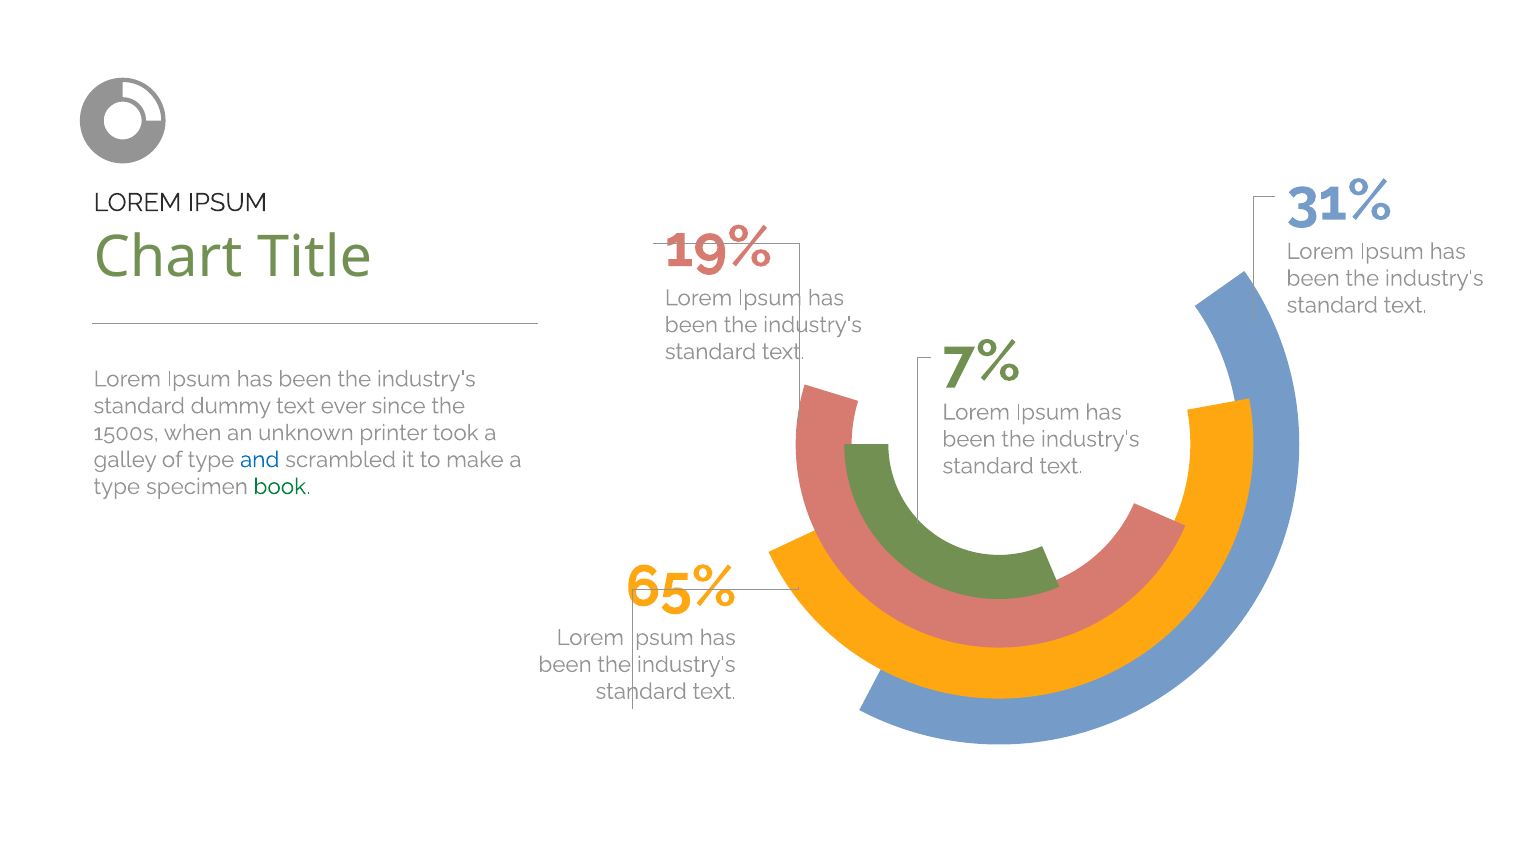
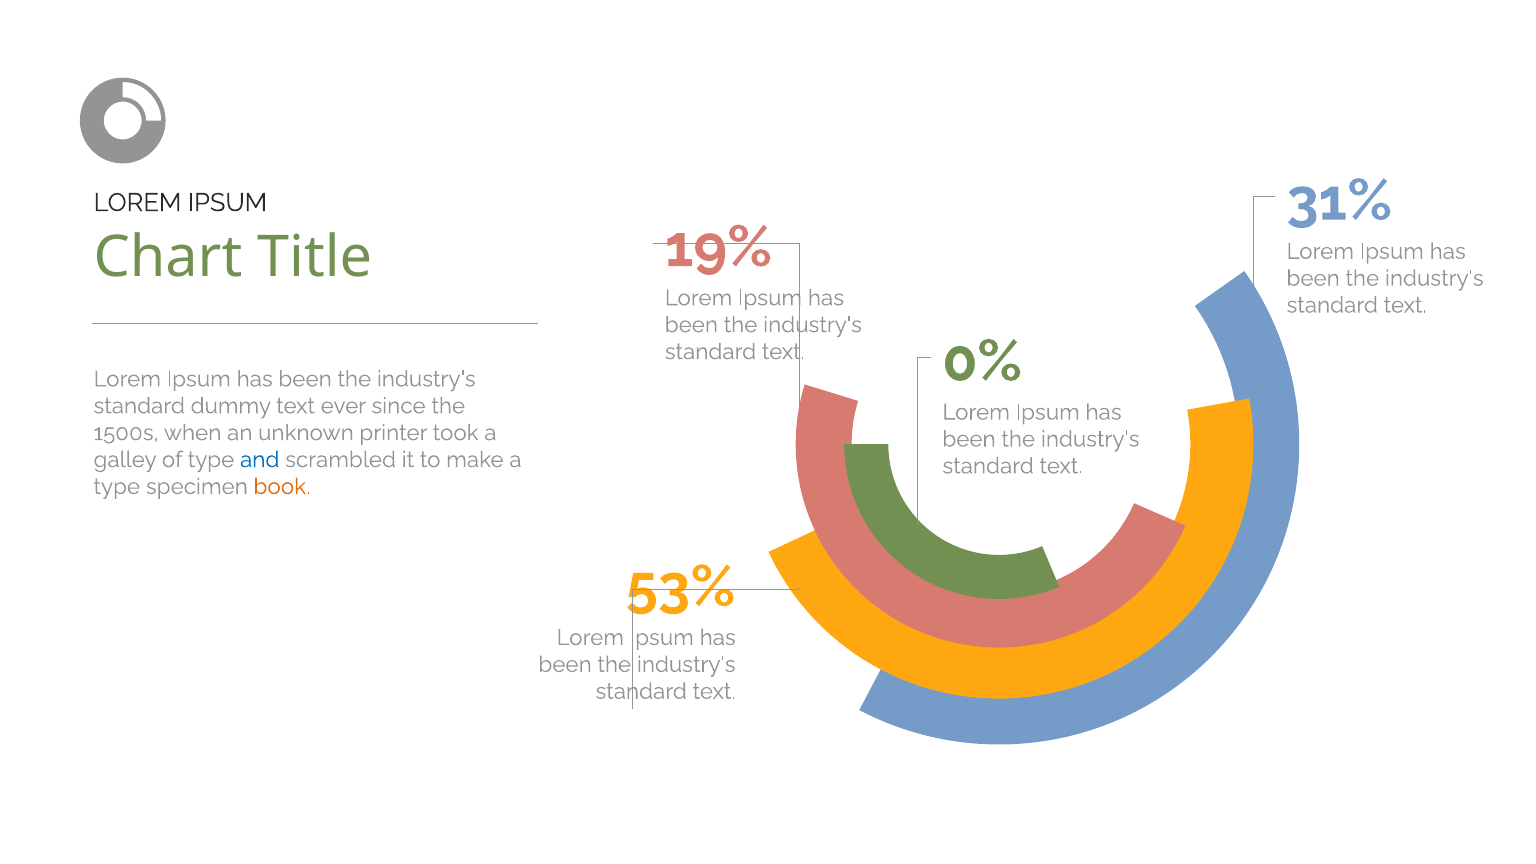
7%: 7% -> 0% (982, 361)
book colour: green -> orange (282, 487)
65%: 65% -> 53% (681, 587)
